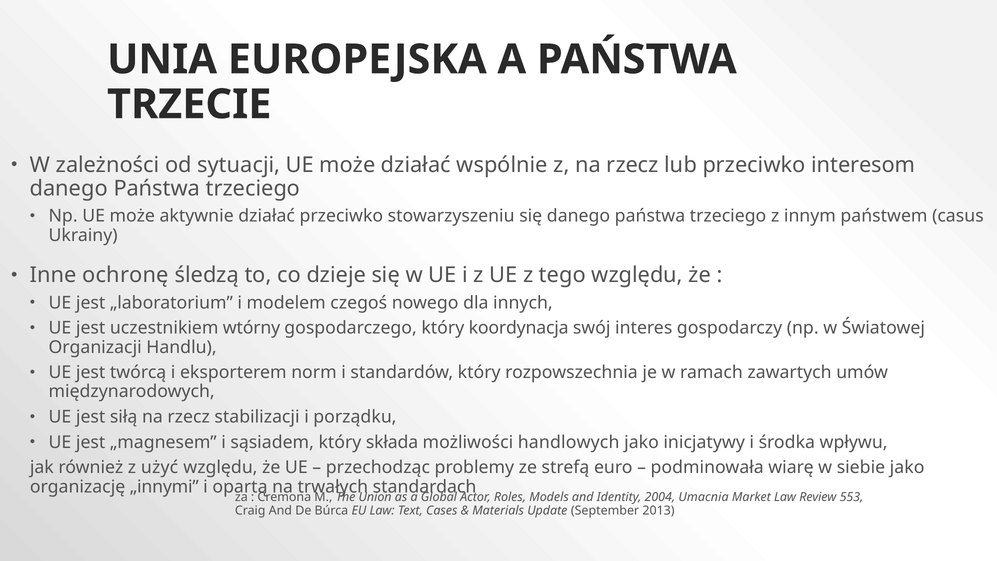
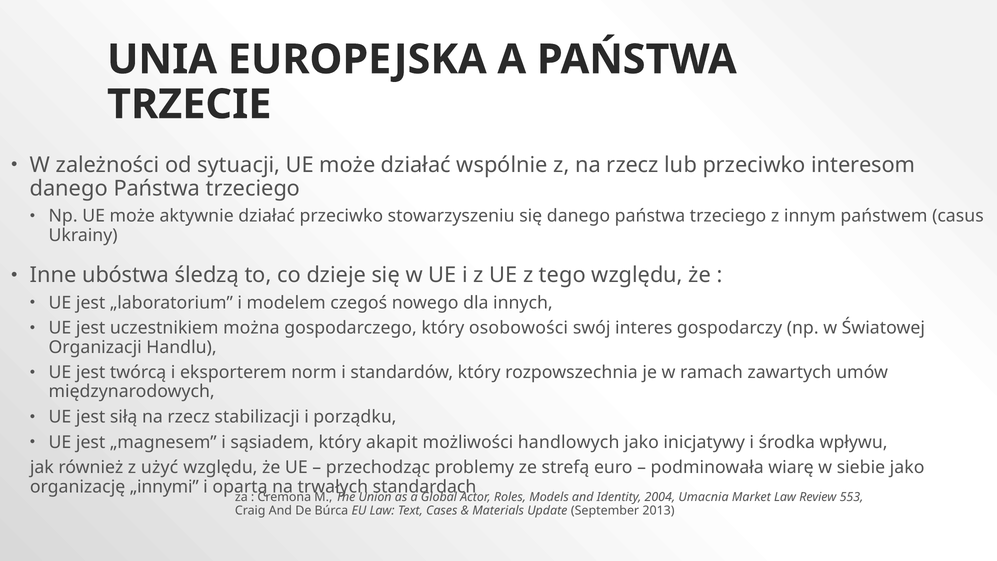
ochronę: ochronę -> ubóstwa (126, 275)
wtórny: wtórny -> można (251, 328)
koordynacja: koordynacja -> osobowości (518, 328)
składa: składa -> akapit (392, 442)
